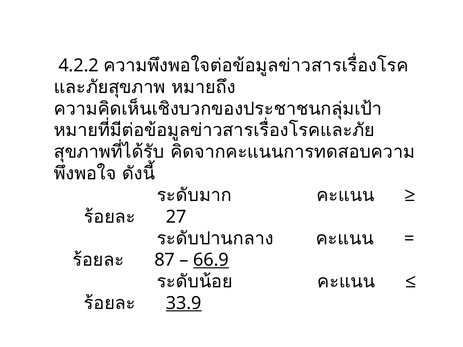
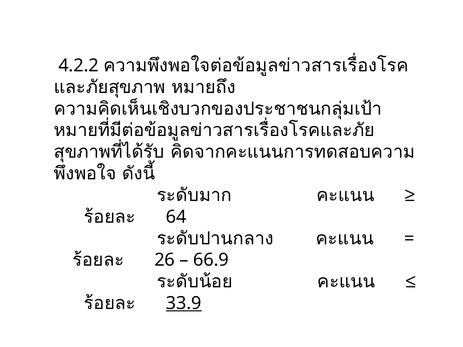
27: 27 -> 64 (176, 217)
87: 87 -> 26 (165, 260)
66.9 underline: present -> none (211, 260)
